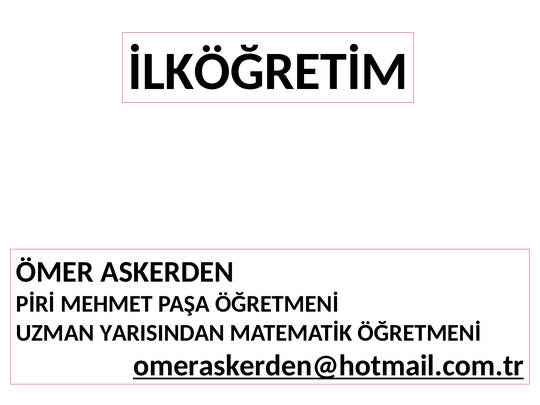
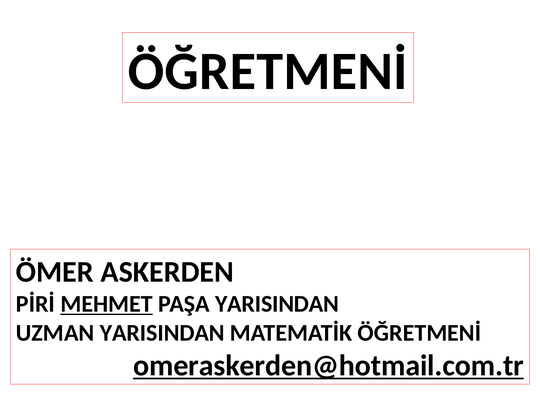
İLKÖĞRETİM: İLKÖĞRETİM -> ÖĞRETMENİ (268, 71)
MEHMET underline: none -> present (107, 304)
PAŞA ÖĞRETMENİ: ÖĞRETMENİ -> YARISINDAN (277, 304)
